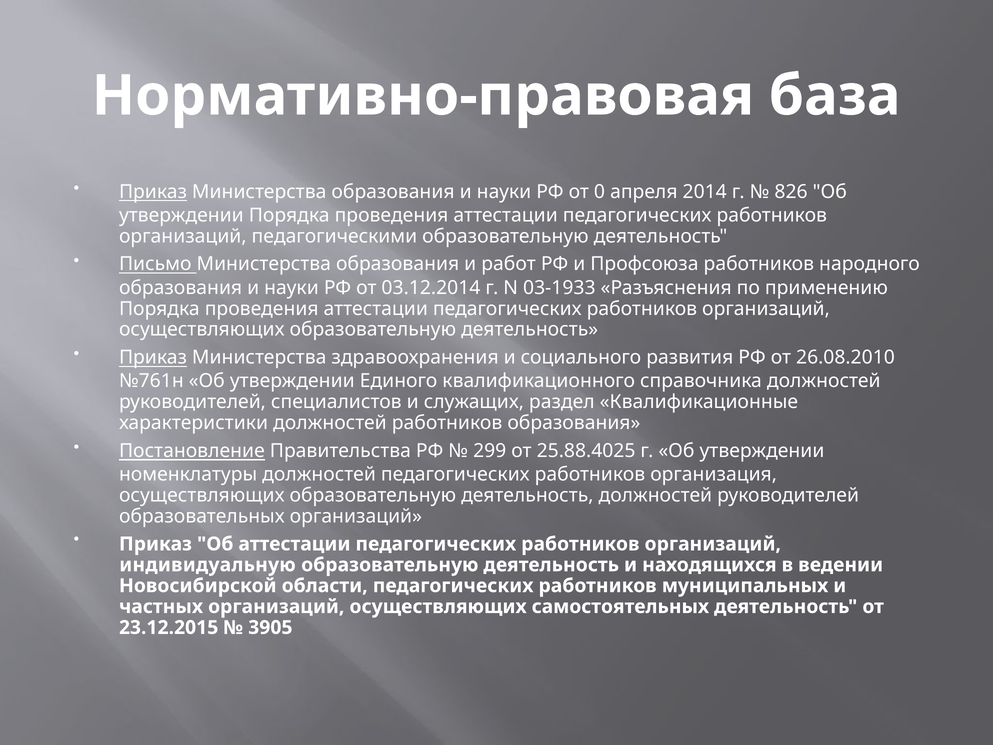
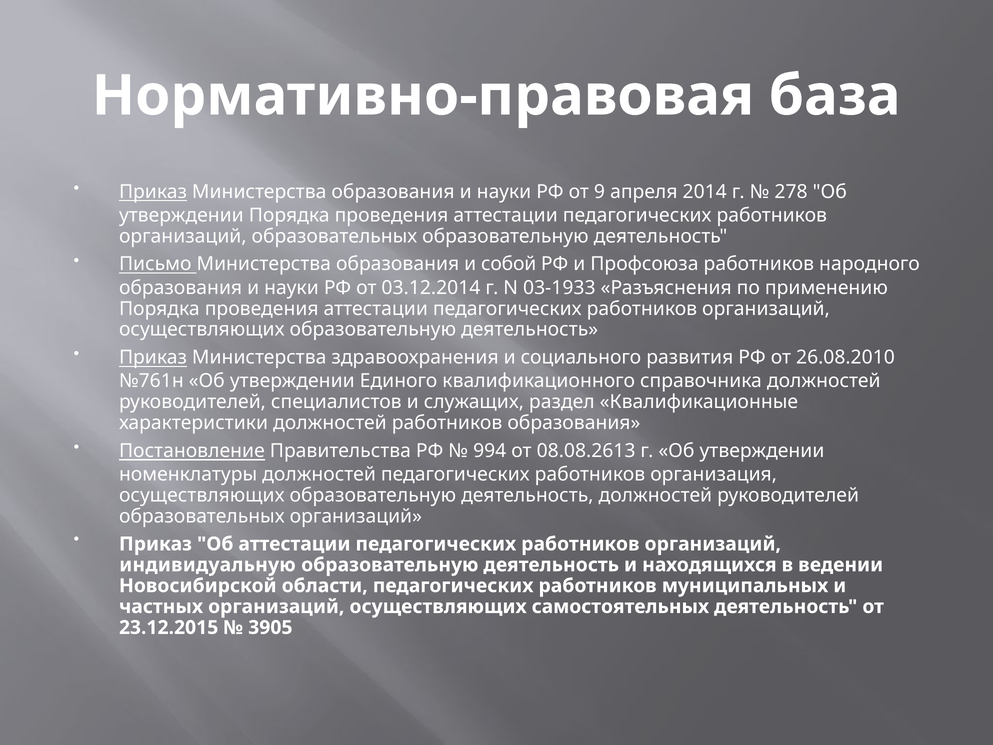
0: 0 -> 9 (600, 192)
826: 826 -> 278 (791, 192)
организаций педагогическими: педагогическими -> образовательных (334, 236)
работ: работ -> собой (509, 264)
299: 299 -> 994 (490, 451)
25.88.4025: 25.88.4025 -> 08.08.2613 (586, 451)
